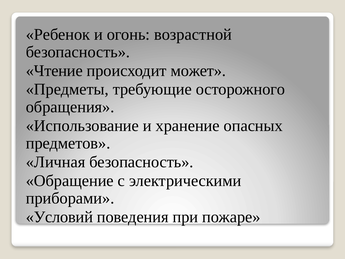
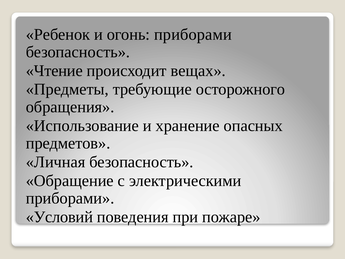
огонь возрастной: возрастной -> приборами (193, 34)
может: может -> вещах (198, 71)
